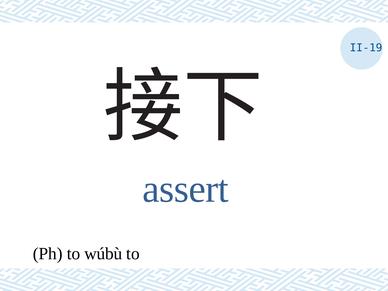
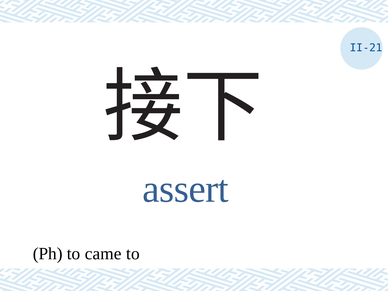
II-19: II-19 -> II-21 (366, 48)
wúbù: wúbù -> came (103, 254)
